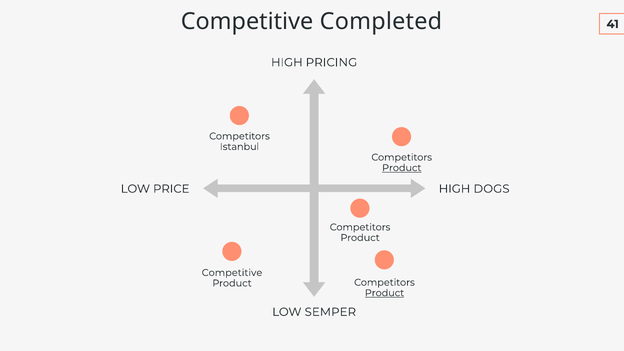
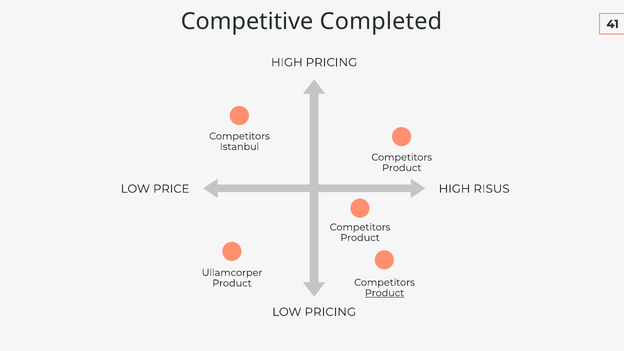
Product underline: present -> none (402, 168)
DOGS: DOGS -> RISUS (491, 189)
Competitive: Competitive -> Ullamcorper (232, 273)
LOW SEMPER: SEMPER -> PRICING (330, 312)
